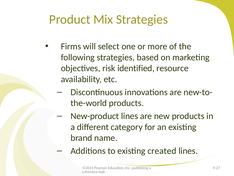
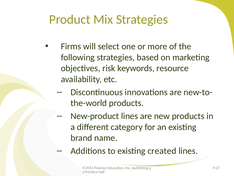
identified: identified -> keywords (136, 68)
